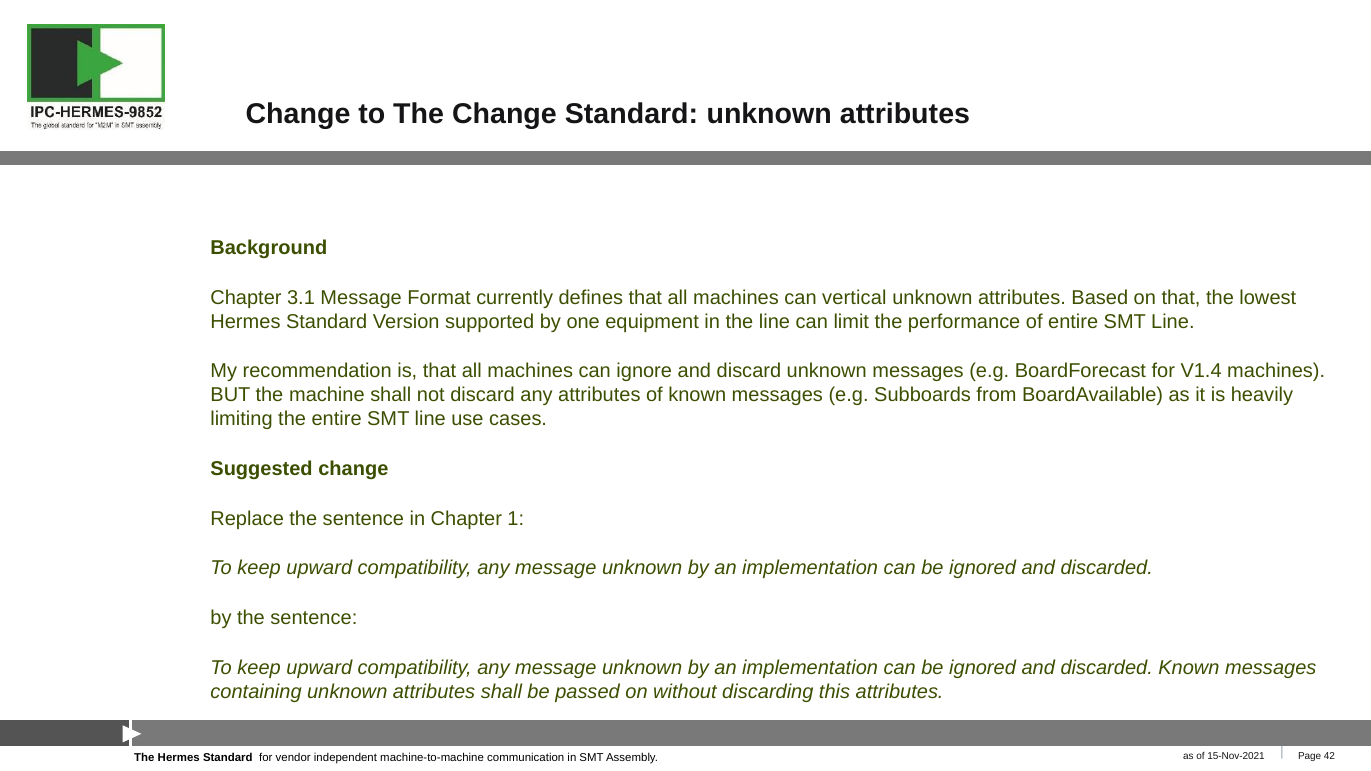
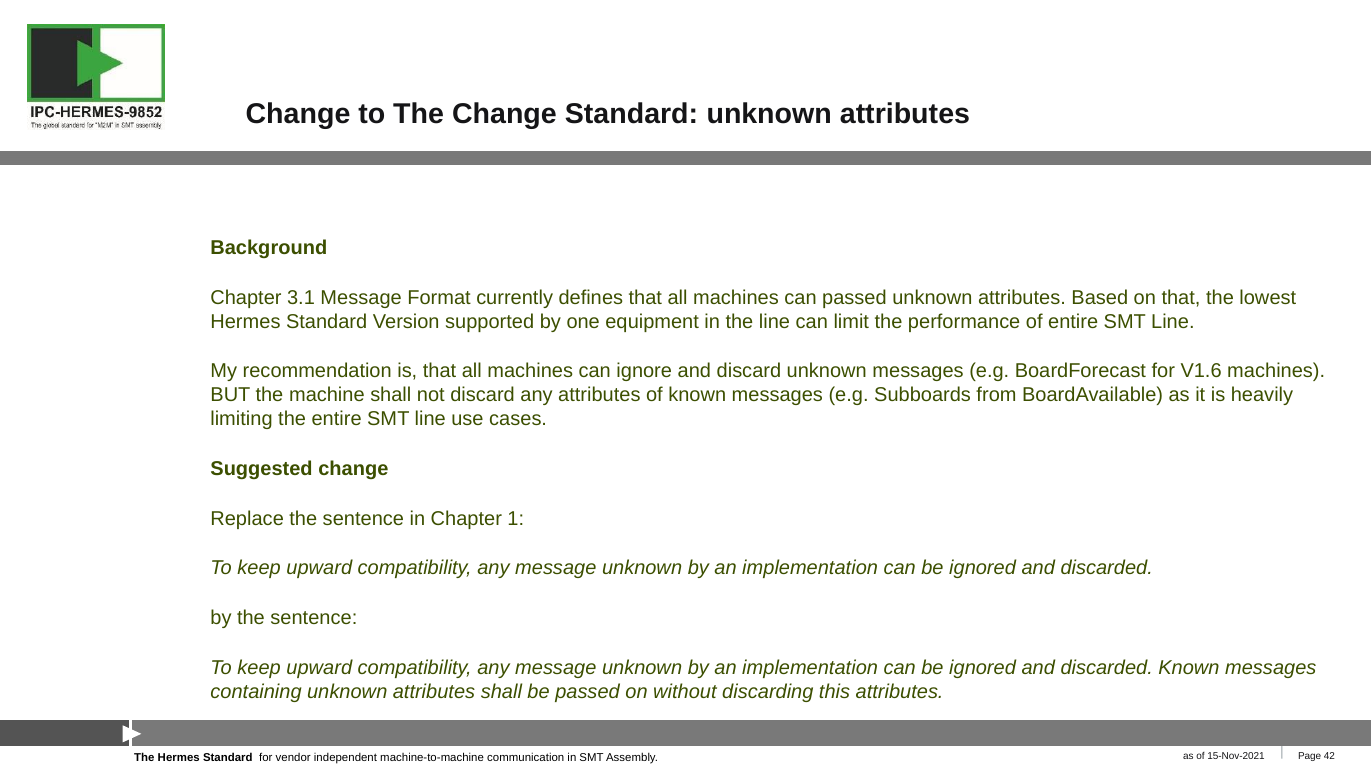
can vertical: vertical -> passed (854, 298)
V1.4: V1.4 -> V1.6 (1201, 371)
